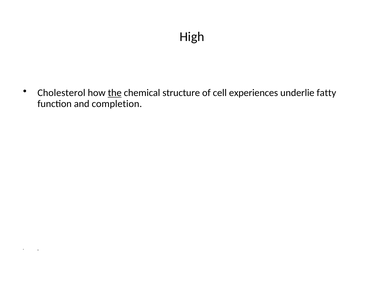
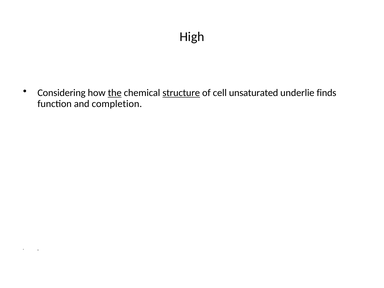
Cholesterol: Cholesterol -> Considering (61, 93)
structure underline: none -> present (181, 93)
experiences: experiences -> unsaturated (254, 93)
fatty: fatty -> finds (326, 93)
